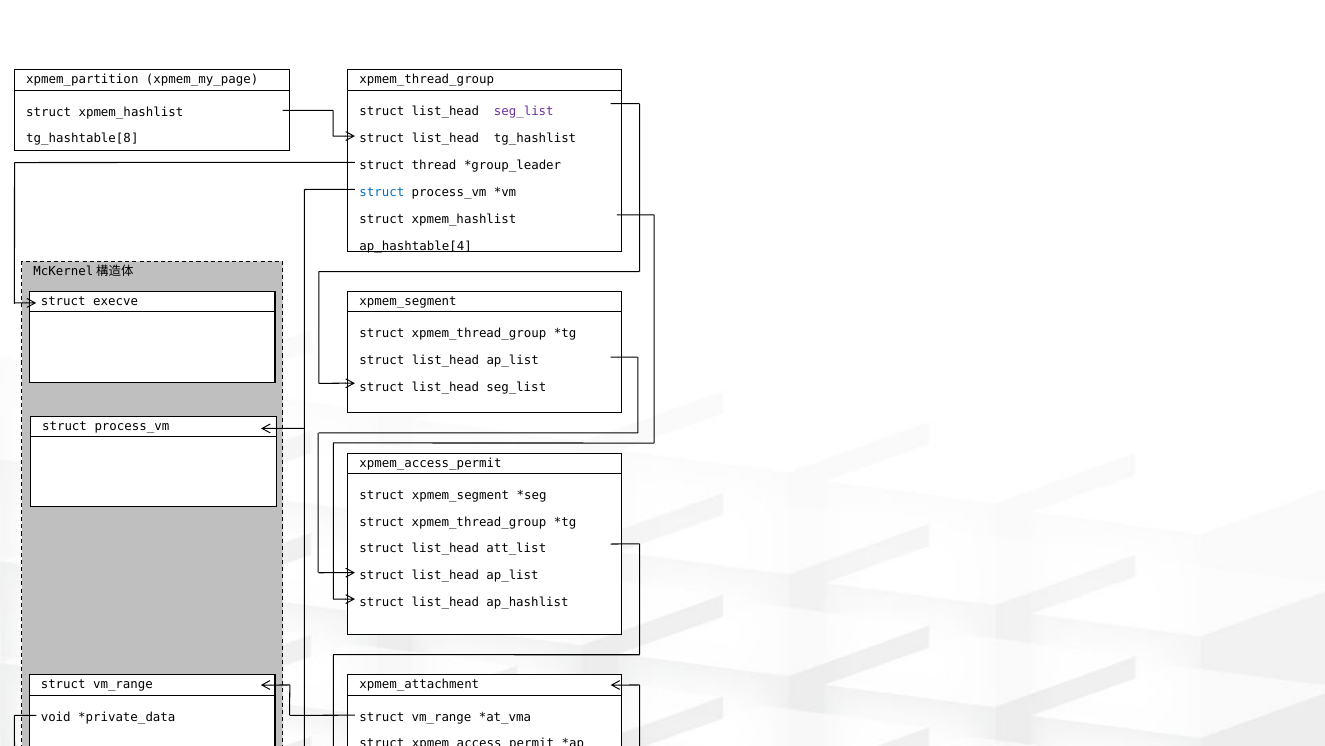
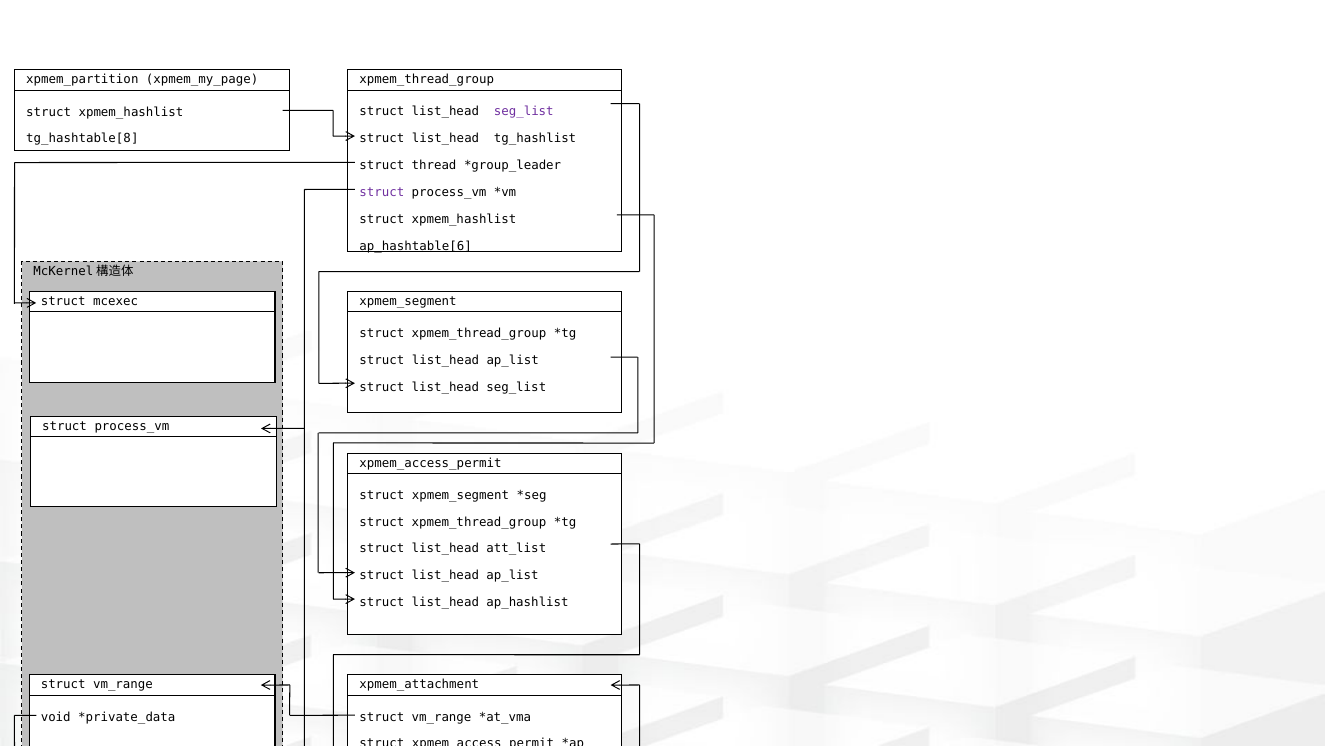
struct colour: blue -> purple (382, 192)
ap_hashtable[4: ap_hashtable[4 -> ap_hashtable[6 (416, 246)
execve: execve -> mcexec (116, 301)
